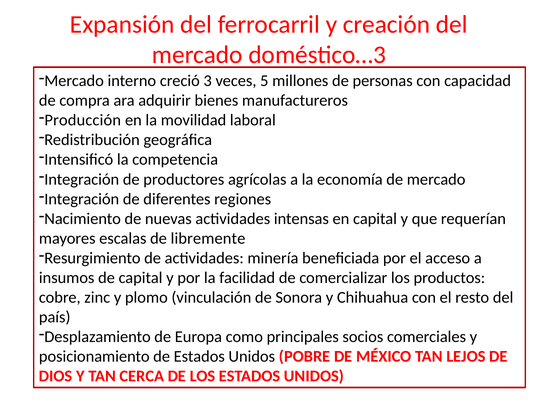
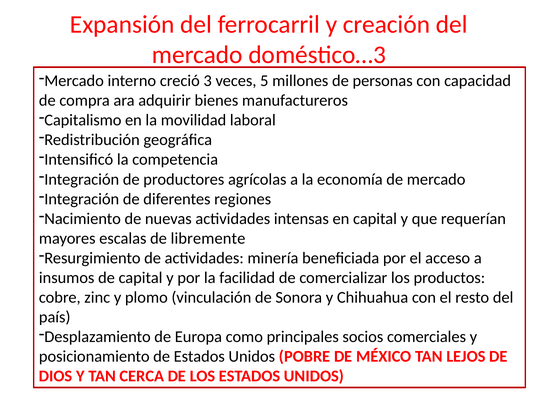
Producción: Producción -> Capitalismo (83, 120)
